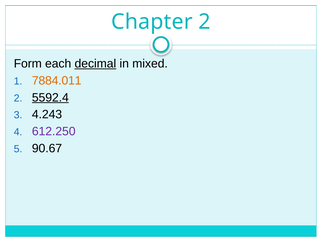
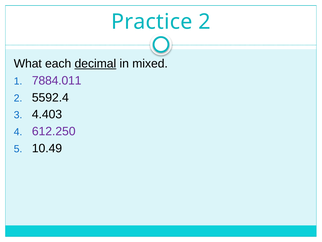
Chapter: Chapter -> Practice (152, 22)
Form: Form -> What (28, 63)
7884.011 colour: orange -> purple (57, 80)
5592.4 underline: present -> none (50, 97)
4.243: 4.243 -> 4.403 (47, 114)
90.67: 90.67 -> 10.49 (47, 148)
